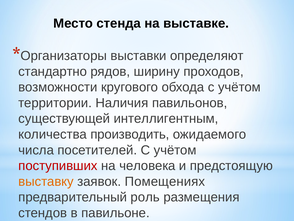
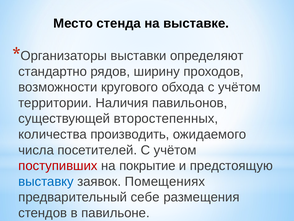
интеллигентным: интеллигентным -> второстепенных (166, 118)
человека: человека -> покрытие (147, 165)
выставку colour: orange -> blue (46, 181)
роль: роль -> себе (145, 197)
